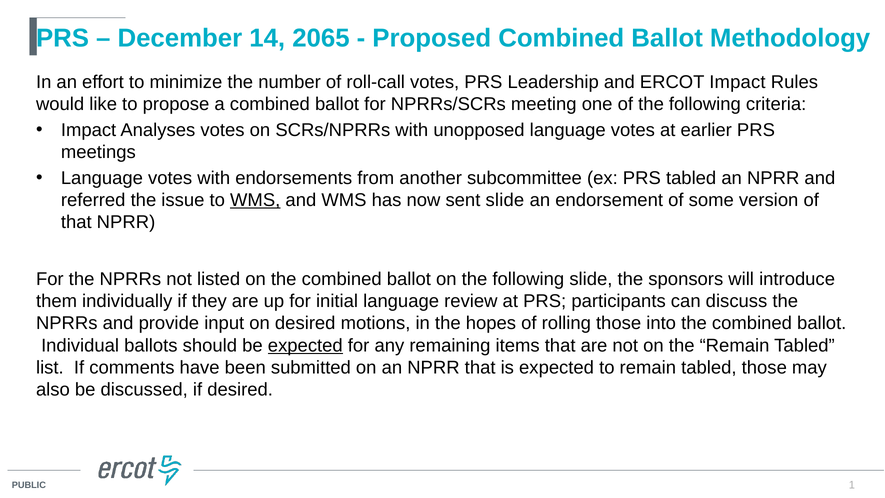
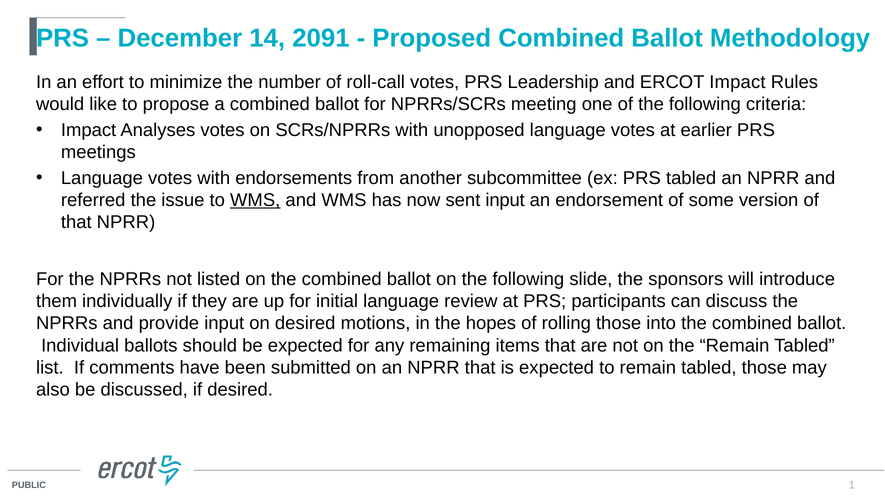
2065: 2065 -> 2091 (321, 38)
sent slide: slide -> input (505, 200)
expected underline: present -> none (305, 345)
